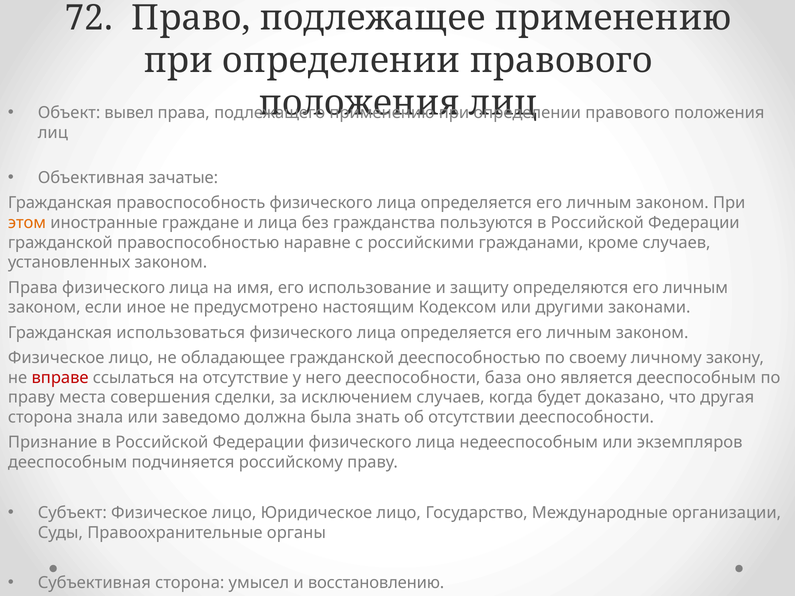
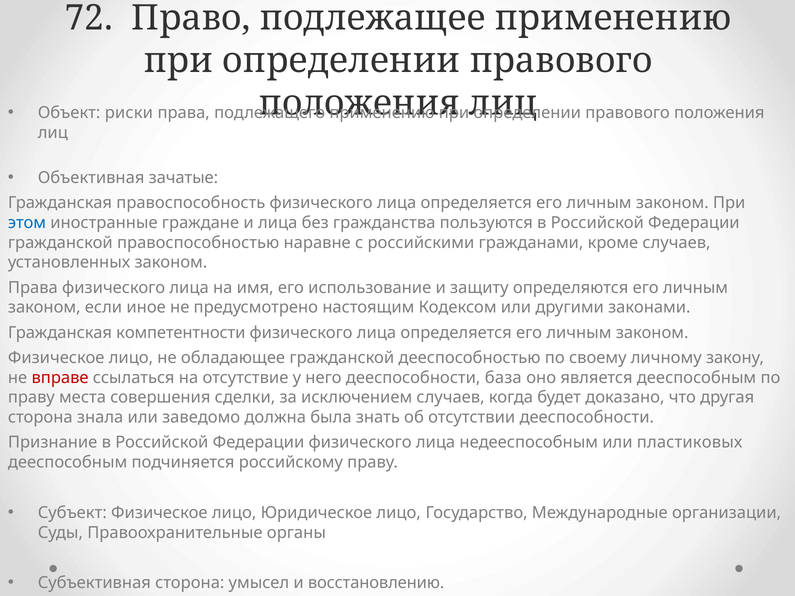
вывел: вывел -> риски (129, 113)
этом colour: orange -> blue (27, 223)
использоваться: использоваться -> компетентности (181, 333)
экземпляров: экземпляров -> пластиковых (690, 443)
